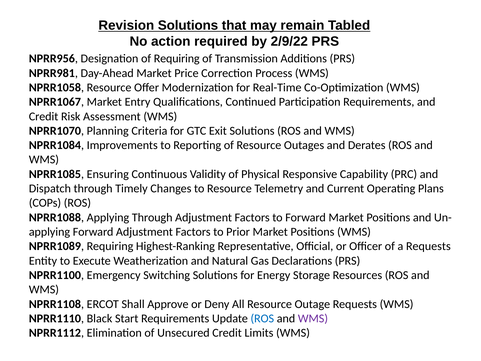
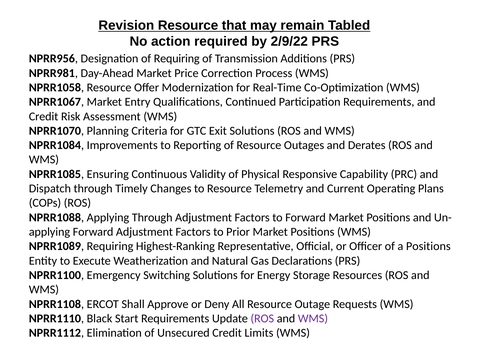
Revision Solutions: Solutions -> Resource (188, 25)
a Requests: Requests -> Positions (428, 246)
ROS colour: blue -> purple (262, 318)
